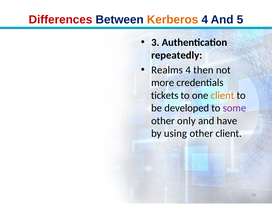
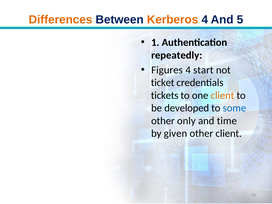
Differences colour: red -> orange (60, 20)
3: 3 -> 1 (155, 42)
Realms: Realms -> Figures (167, 70)
then: then -> start (203, 70)
more: more -> ticket (163, 83)
some colour: purple -> blue (234, 108)
have: have -> time (227, 121)
using: using -> given (175, 133)
